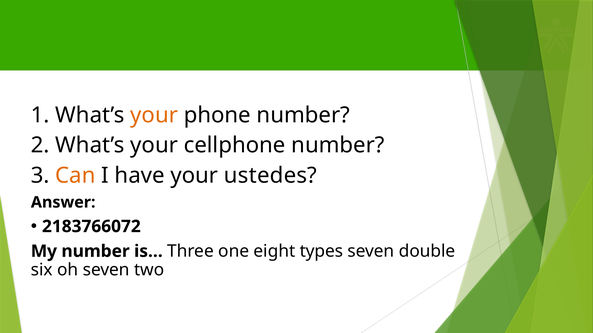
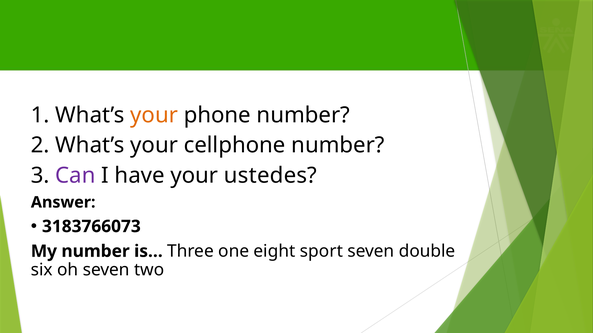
Can colour: orange -> purple (75, 176)
2183766072: 2183766072 -> 3183766073 (91, 227)
types: types -> sport (321, 252)
